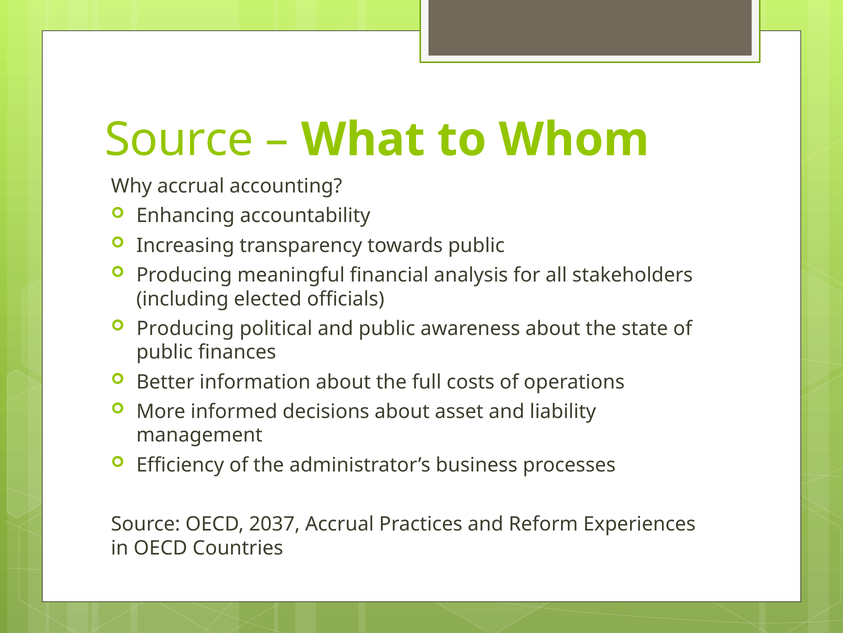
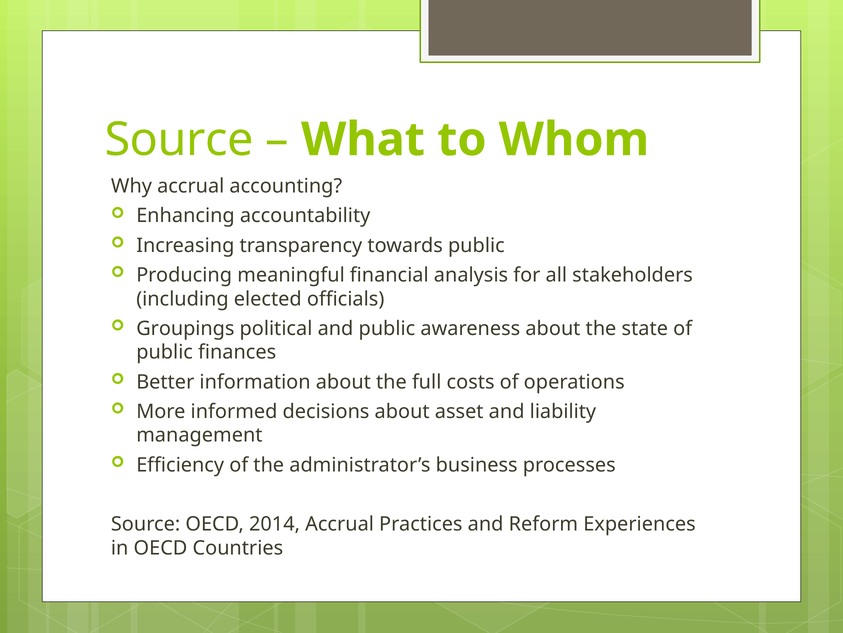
Producing: Producing -> Groupings (185, 328)
2037: 2037 -> 2014 (275, 523)
